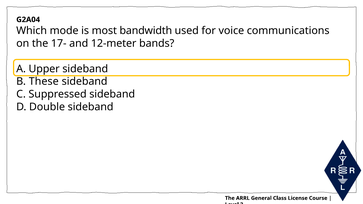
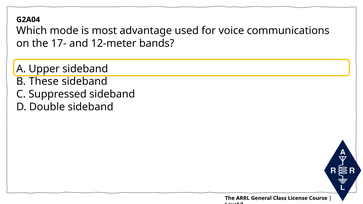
bandwidth: bandwidth -> advantage (146, 31)
